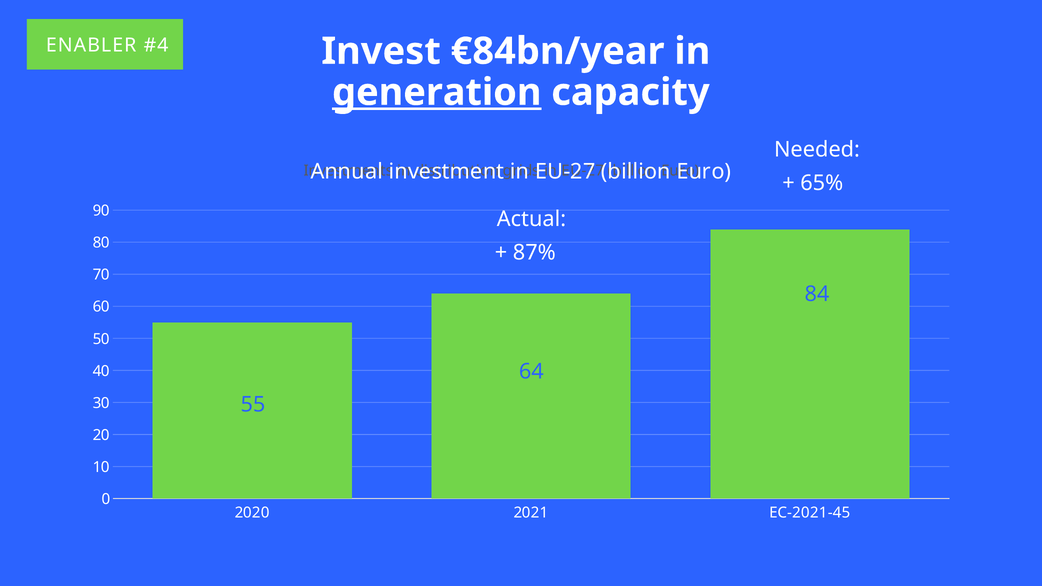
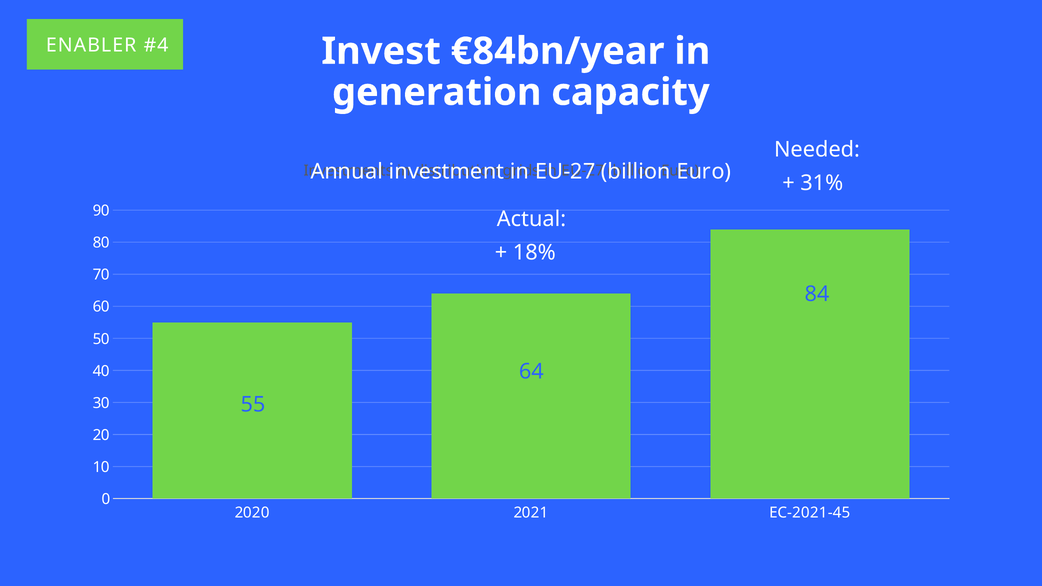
generation underline: present -> none (437, 92)
65%: 65% -> 31% (822, 183)
87%: 87% -> 18% (534, 253)
